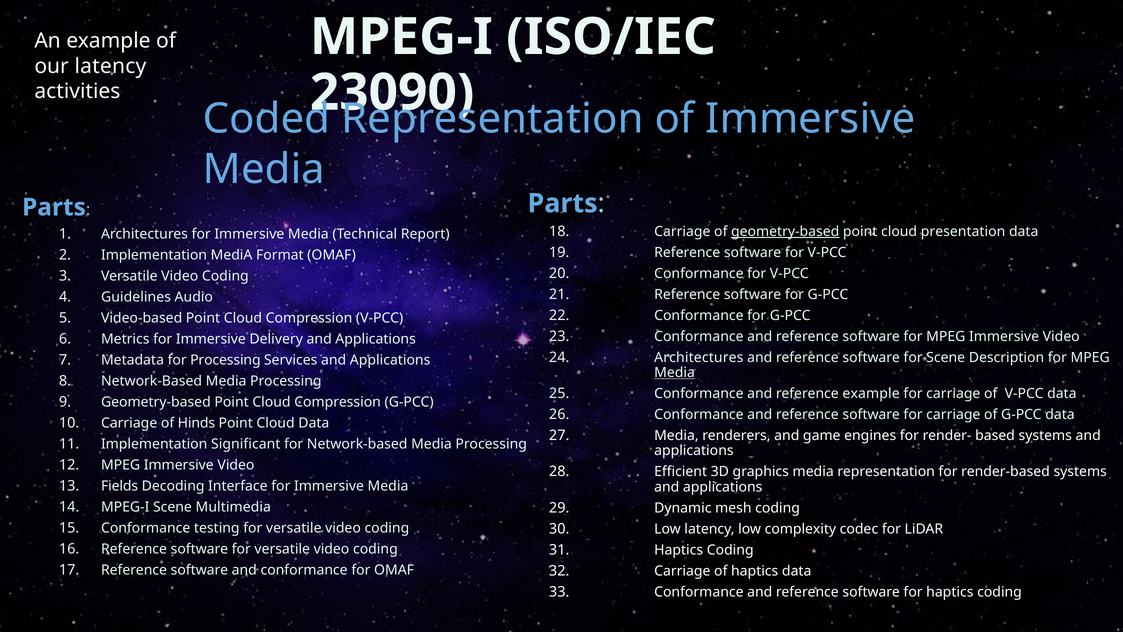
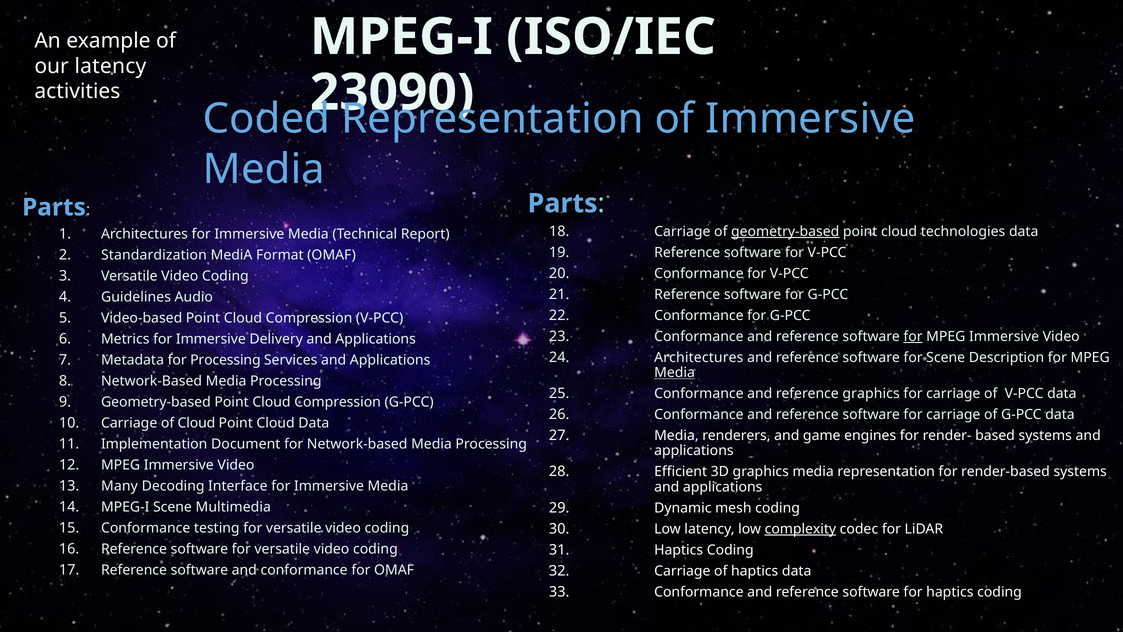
presentation: presentation -> technologies (963, 231)
Implementation: Implementation -> Standardization (154, 255)
for underline: none -> present (913, 336)
reference example: example -> graphics (871, 393)
of Hinds: Hinds -> Cloud (196, 423)
Significant: Significant -> Document (246, 444)
Fields: Fields -> Many (119, 486)
complexity underline: none -> present (800, 529)
